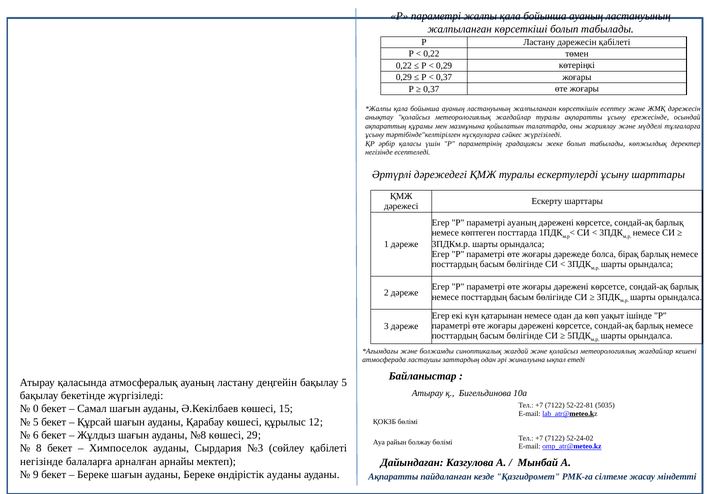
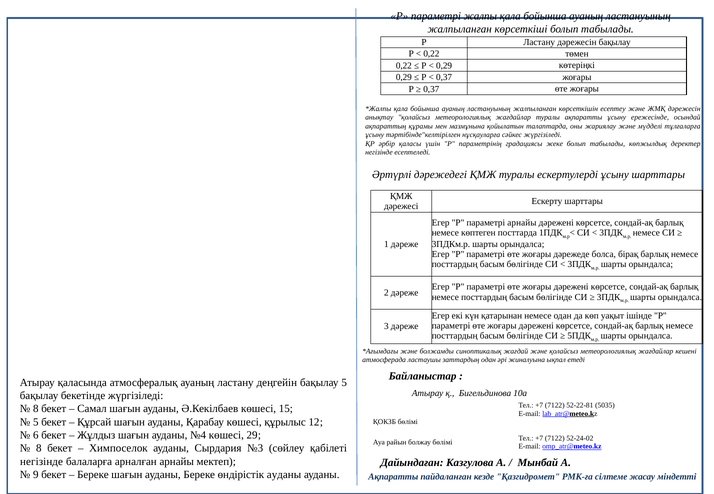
дәрежесін қабілеті: қабілеті -> бақылау (615, 42)
параметрі ауаның: ауаның -> арнайы (522, 223)
0: 0 -> 8 (36, 409)
№8: №8 -> №4 (198, 435)
